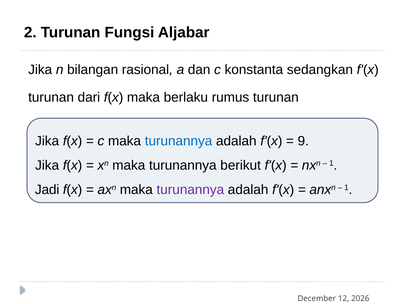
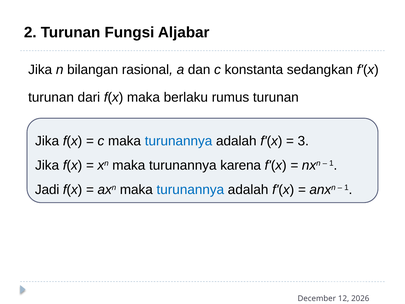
9: 9 -> 3 (303, 141)
berikut: berikut -> karena (241, 165)
turunannya colour: purple -> blue (190, 190)
